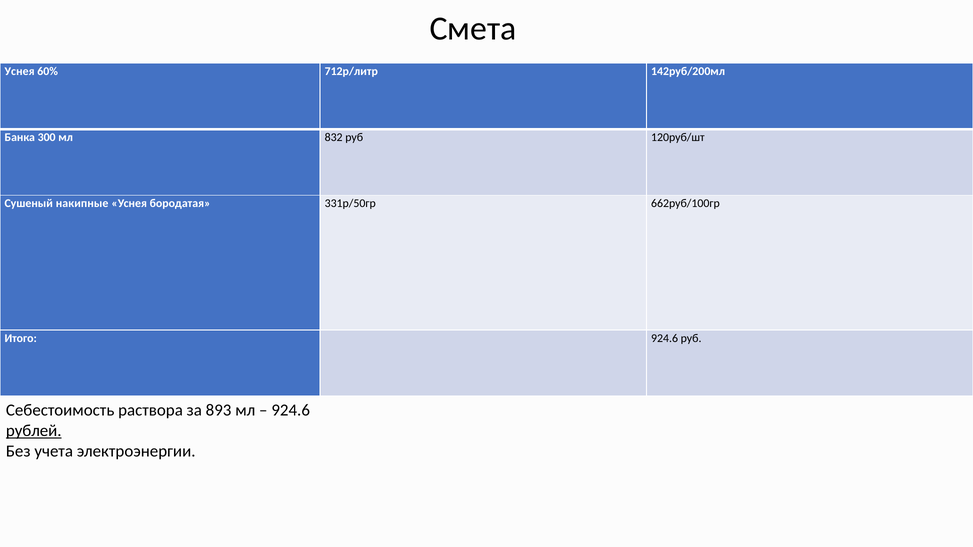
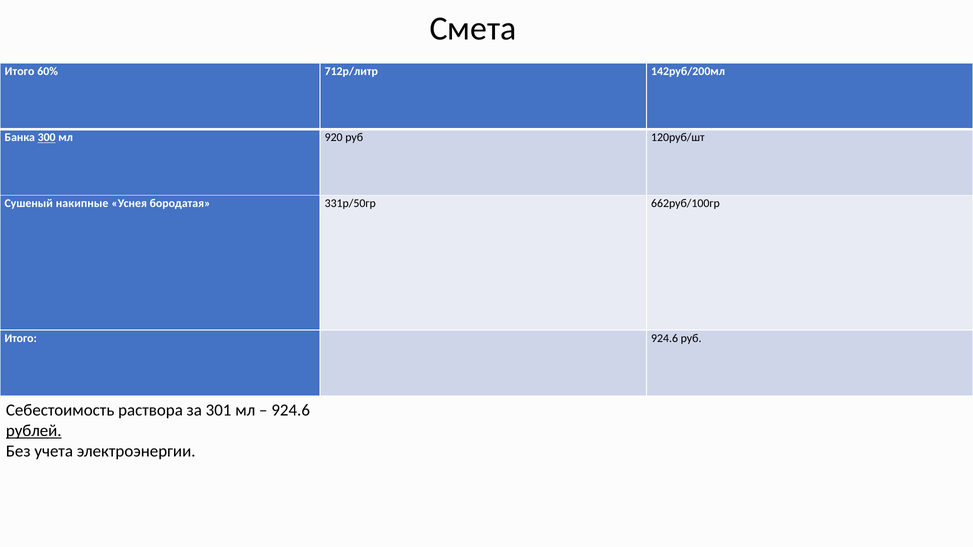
Уснея: Уснея -> Итого (20, 72)
300 underline: none -> present (47, 138)
832: 832 -> 920 (334, 138)
893: 893 -> 301 (219, 411)
